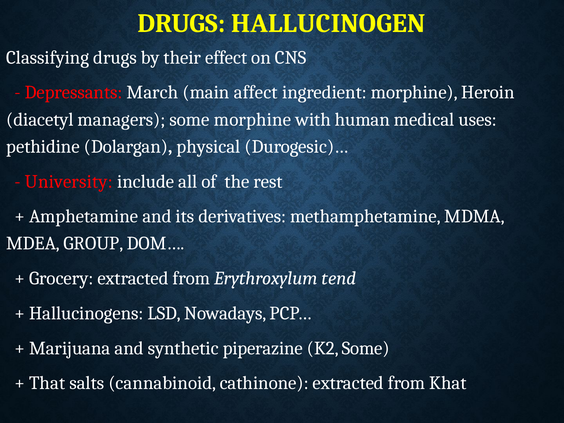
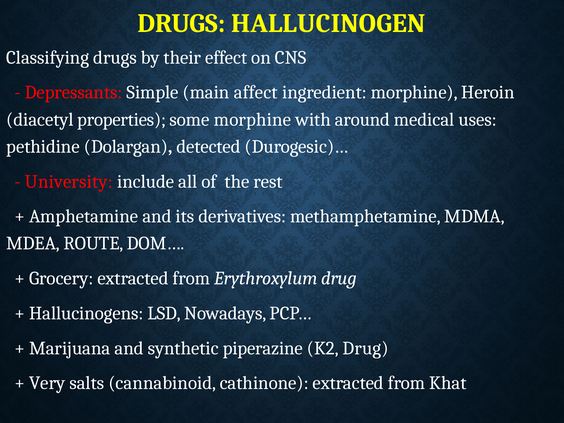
March: March -> Simple (153, 92)
managers: managers -> properties (122, 119)
human: human -> around (362, 119)
physical: physical -> detected (209, 147)
GROUP: GROUP -> ROUTE (93, 243)
Erythroxylum tend: tend -> drug (339, 278)
K2 Some: Some -> Drug (366, 348)
That: That -> Very (47, 383)
